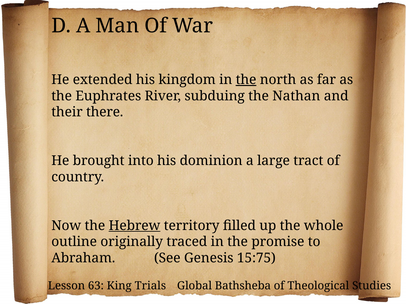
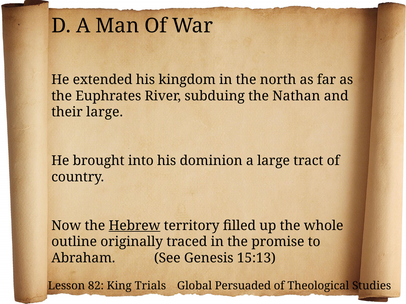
the underline: present -> none (246, 80)
their there: there -> large (105, 112)
15:75: 15:75 -> 15:13 (256, 258)
63: 63 -> 82 (96, 286)
Bathsheba: Bathsheba -> Persuaded (243, 286)
